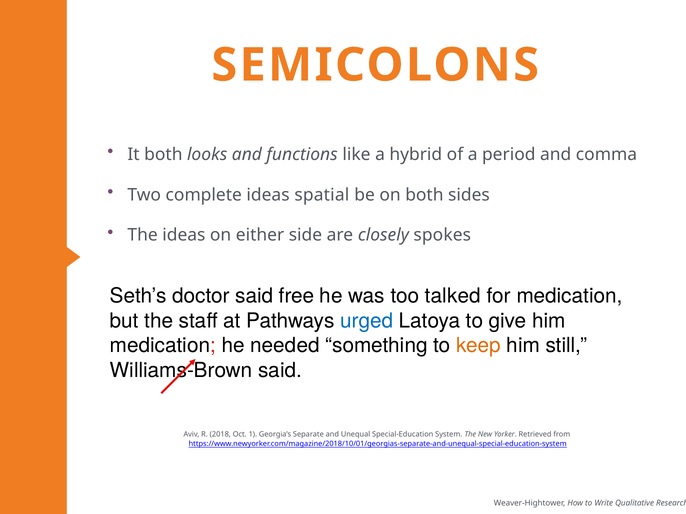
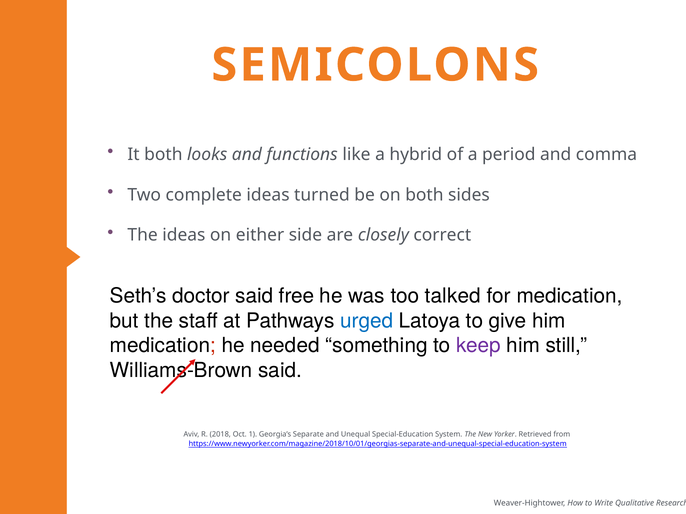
spatial: spatial -> turned (322, 195)
spokes: spokes -> correct (442, 235)
keep colour: orange -> purple (479, 346)
